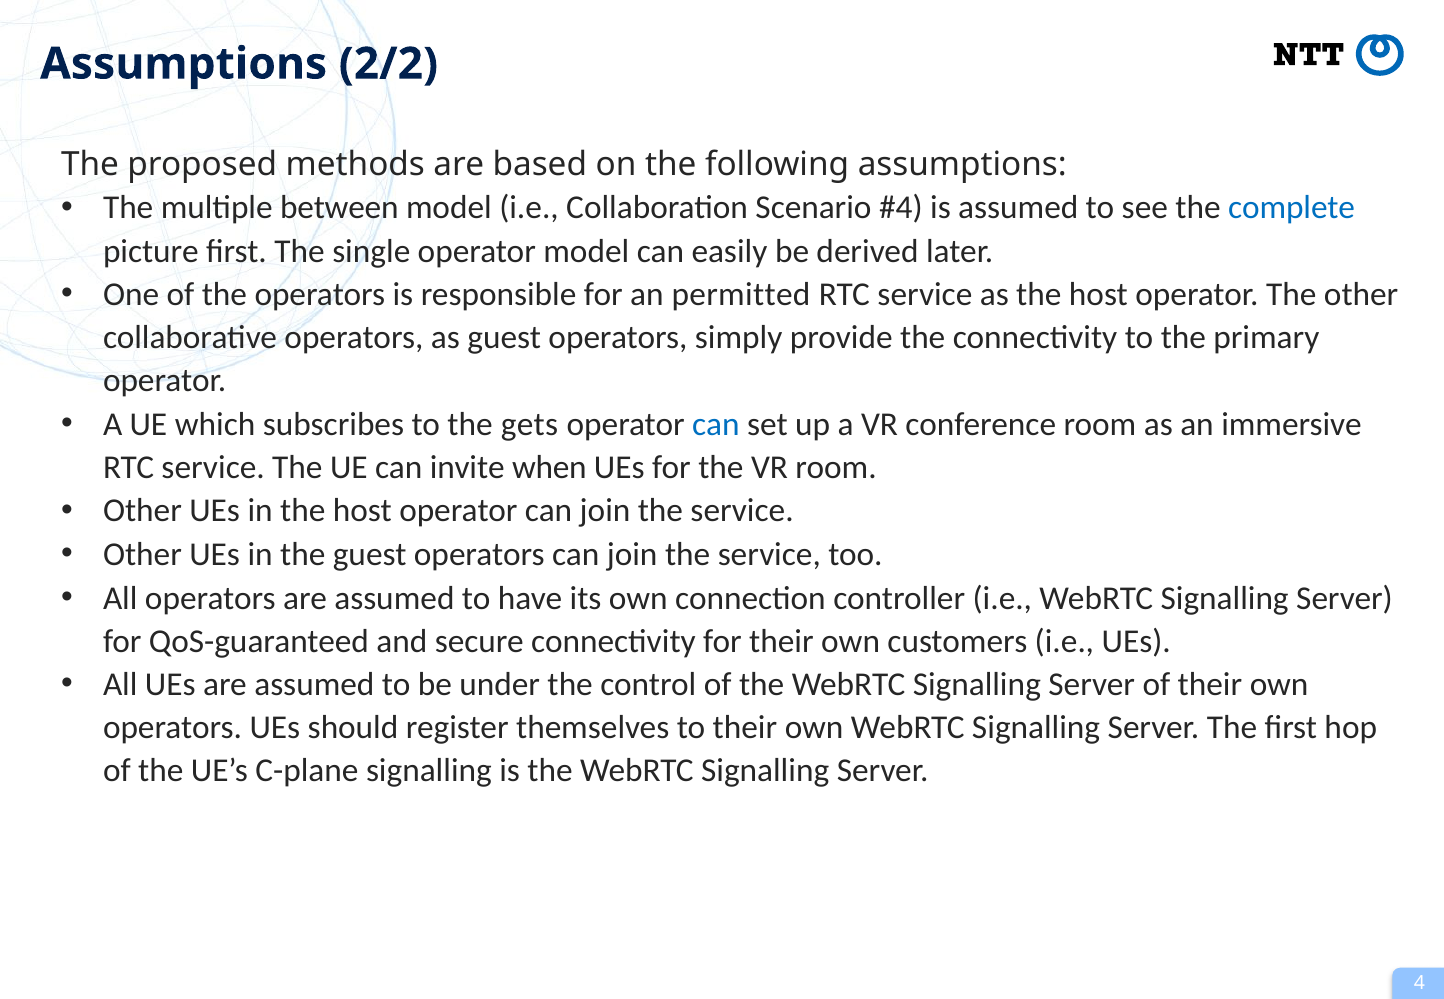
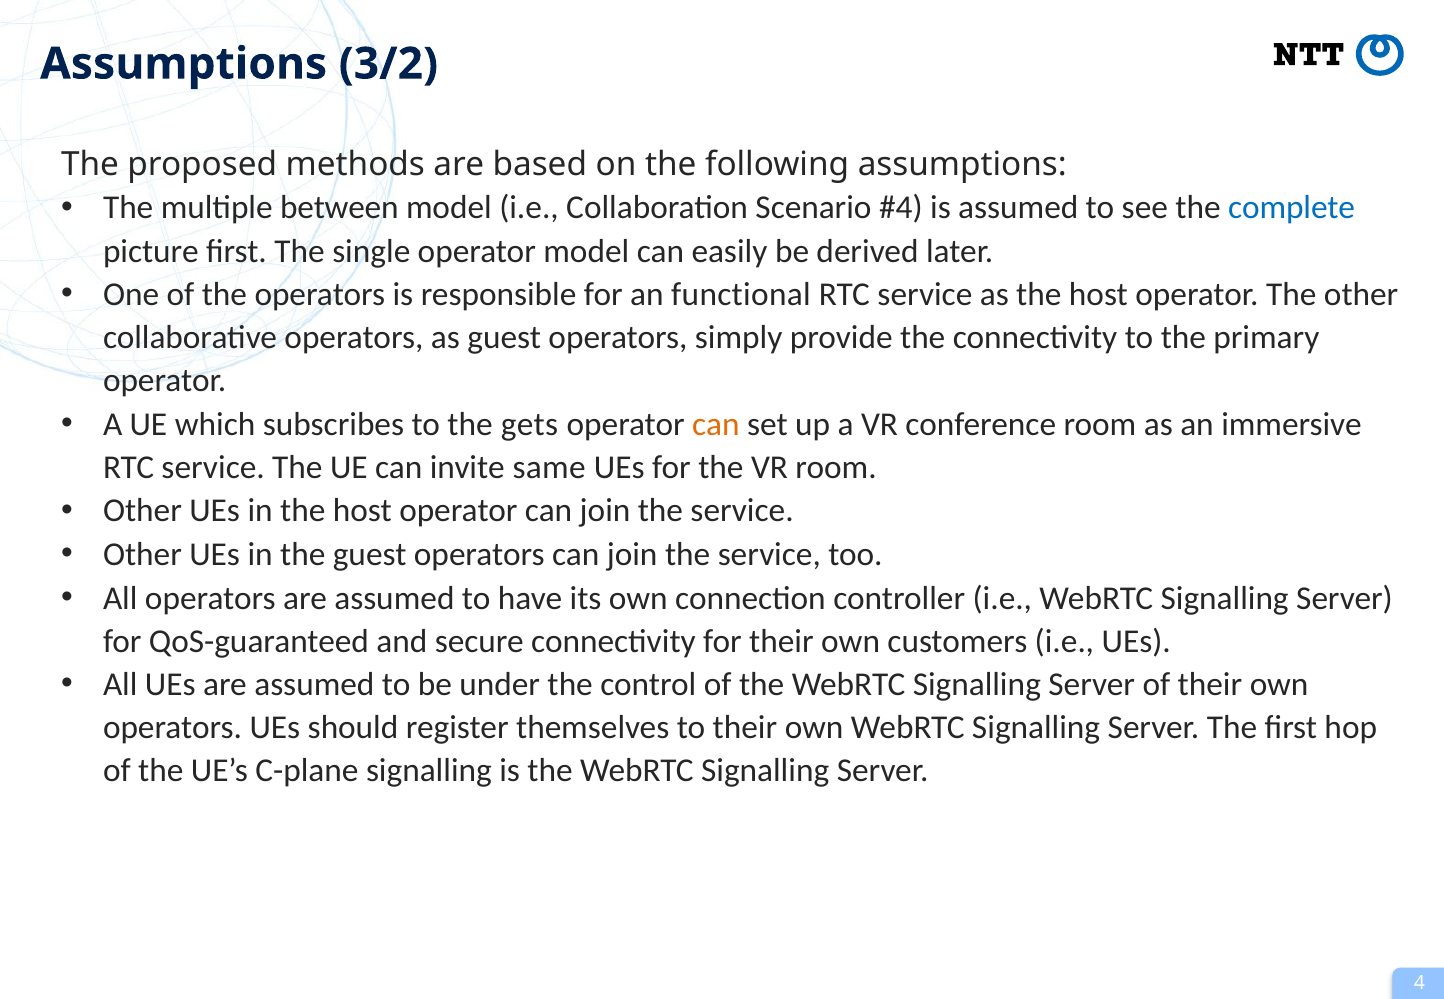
2/2: 2/2 -> 3/2 (388, 64)
permitted: permitted -> functional (741, 295)
can colour: blue -> orange (716, 425)
when: when -> same (549, 468)
